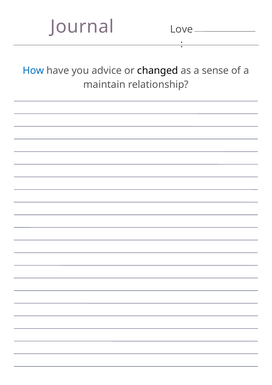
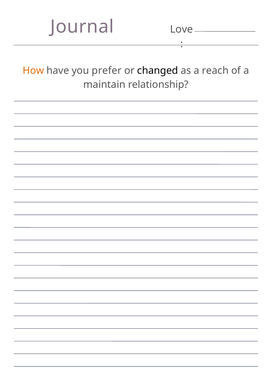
How colour: blue -> orange (33, 71)
advice: advice -> prefer (107, 71)
sense: sense -> reach (215, 71)
